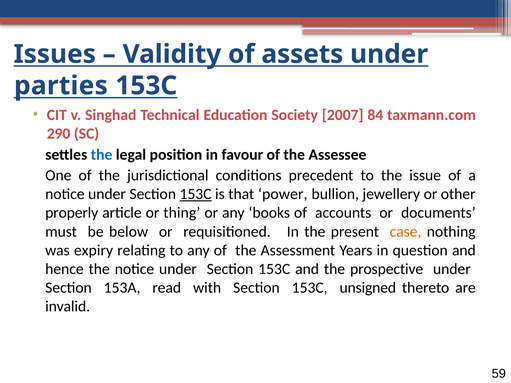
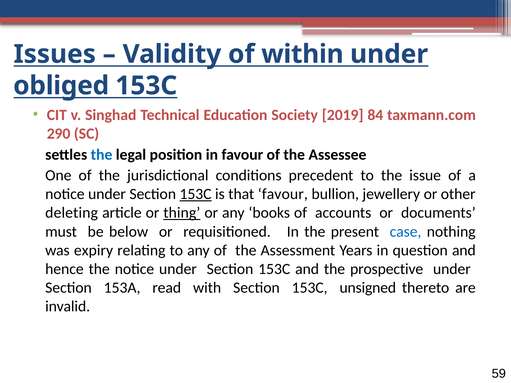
assets: assets -> within (302, 54)
parties: parties -> obliged (61, 86)
2007: 2007 -> 2019 (343, 115)
that power: power -> favour (283, 194)
properly: properly -> deleting (72, 213)
thing underline: none -> present (182, 213)
case colour: orange -> blue (406, 232)
